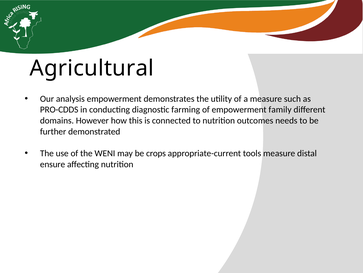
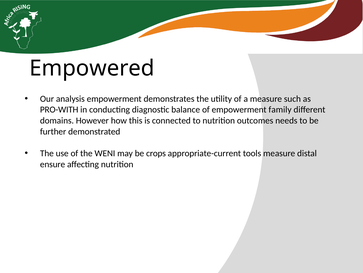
Agricultural: Agricultural -> Empowered (92, 68)
PRO-CDDS: PRO-CDDS -> PRO-WITH (59, 109)
farming: farming -> balance (186, 109)
